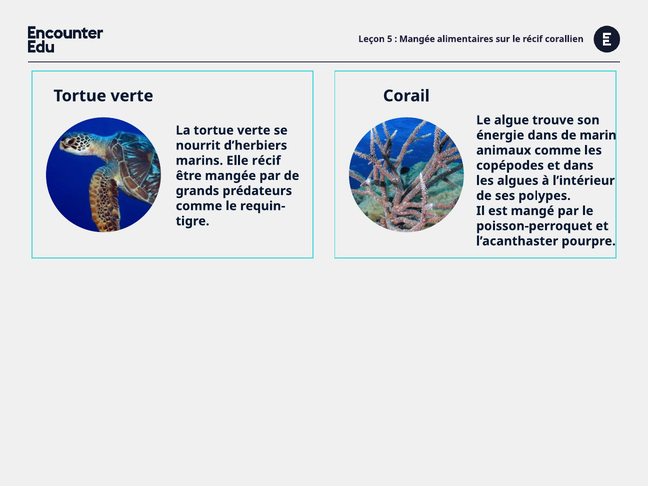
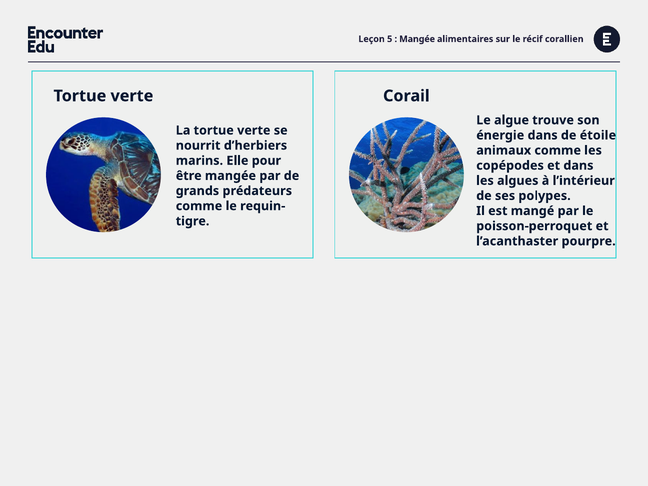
marin: marin -> étoile (598, 135)
Elle récif: récif -> pour (266, 161)
